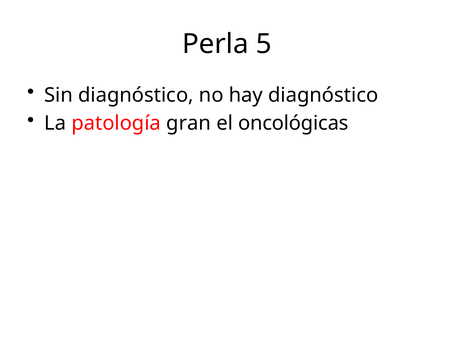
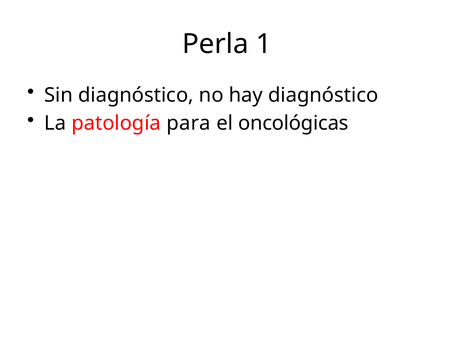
5: 5 -> 1 (264, 44)
gran: gran -> para (189, 123)
